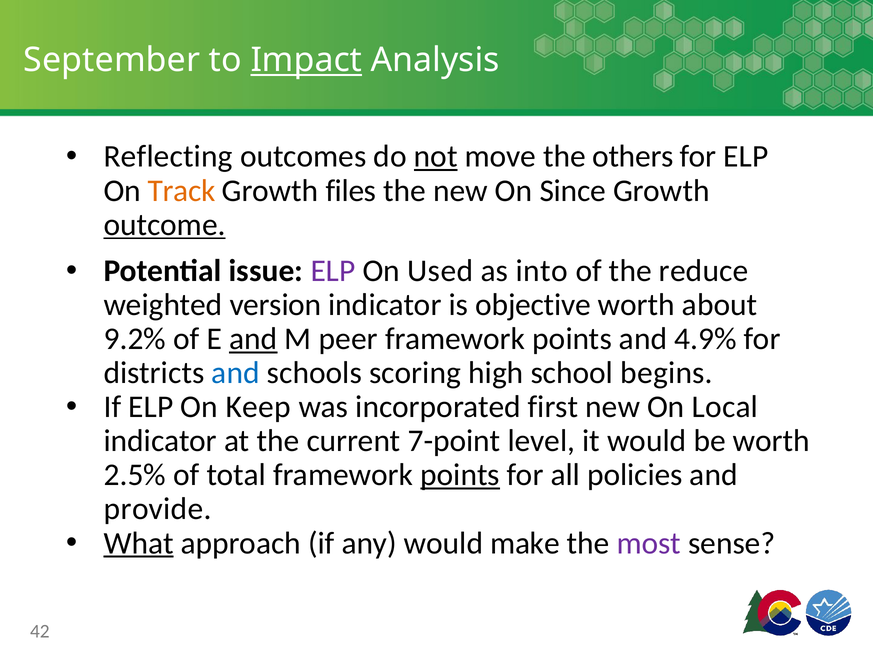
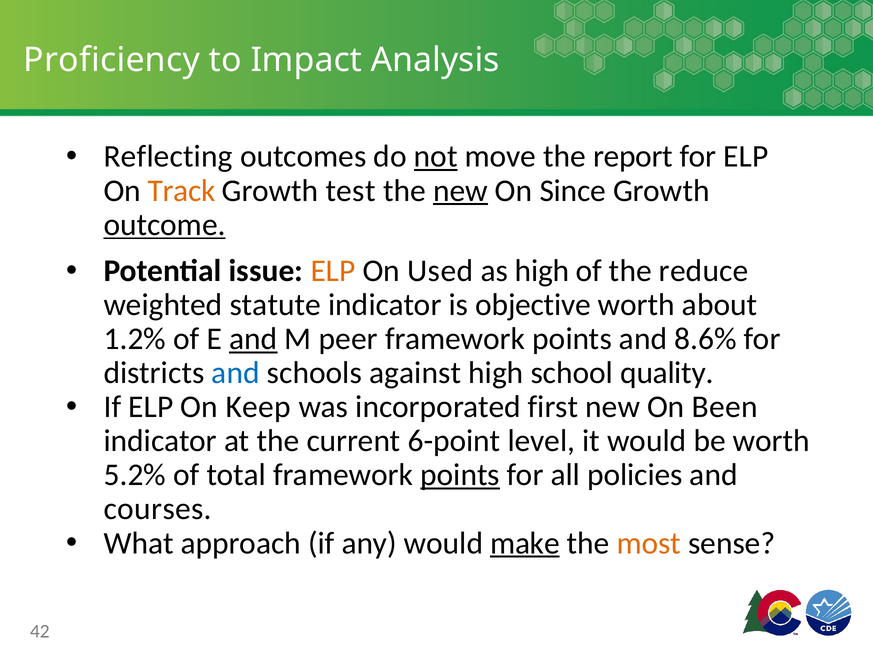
September: September -> Proficiency (112, 60)
Impact underline: present -> none (306, 60)
others: others -> report (633, 156)
files: files -> test (351, 191)
new underline: none -> present (460, 191)
ELP colour: purple -> orange (333, 271)
as into: into -> high (542, 271)
version: version -> statute (275, 305)
9.2%: 9.2% -> 1.2% (135, 339)
4.9%: 4.9% -> 8.6% (706, 339)
scoring: scoring -> against (415, 373)
begins: begins -> quality (667, 373)
Local: Local -> Been (725, 407)
7-point: 7-point -> 6-point (454, 441)
2.5%: 2.5% -> 5.2% (135, 475)
provide: provide -> courses (158, 509)
What underline: present -> none (139, 543)
make underline: none -> present (525, 543)
most colour: purple -> orange (649, 543)
